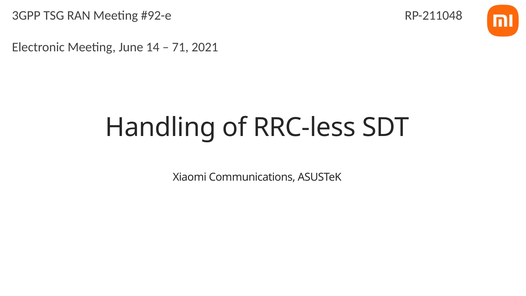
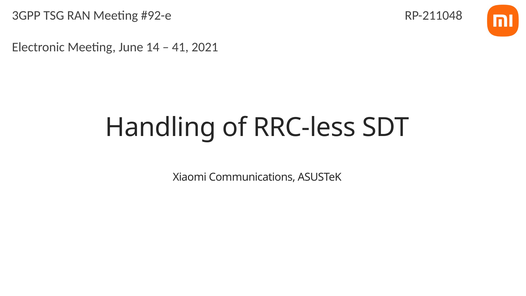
71: 71 -> 41 (180, 47)
